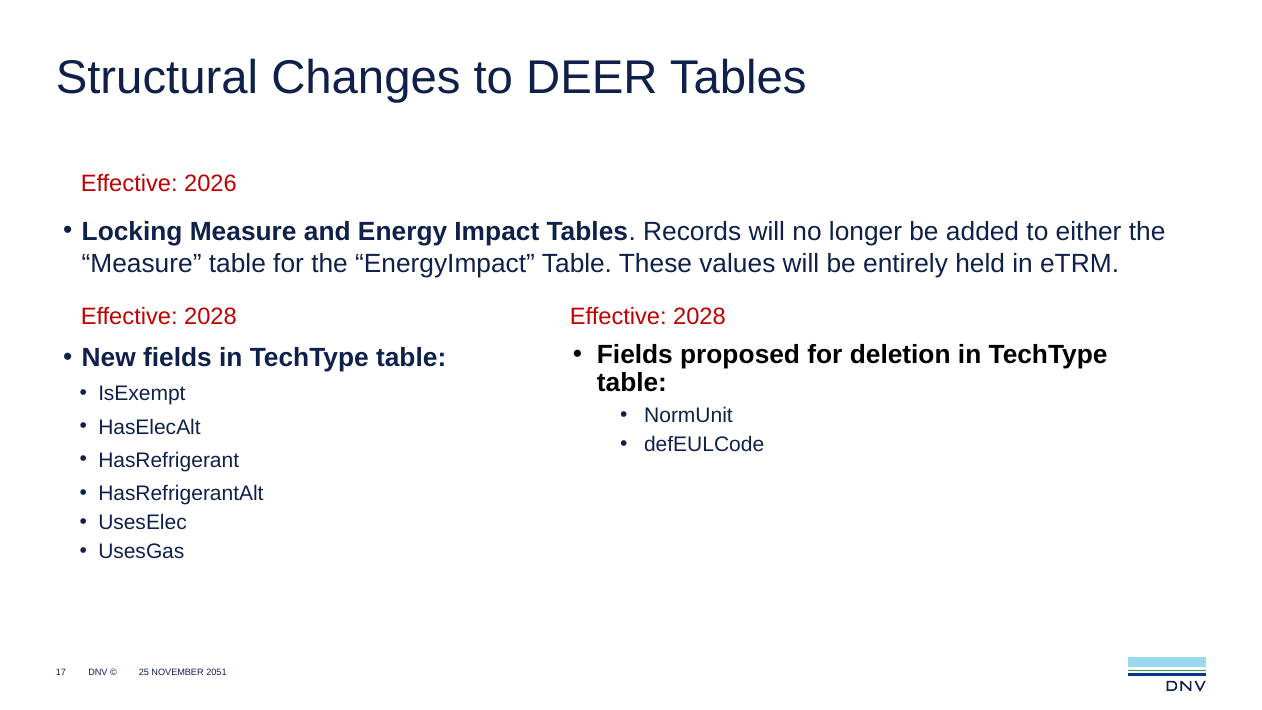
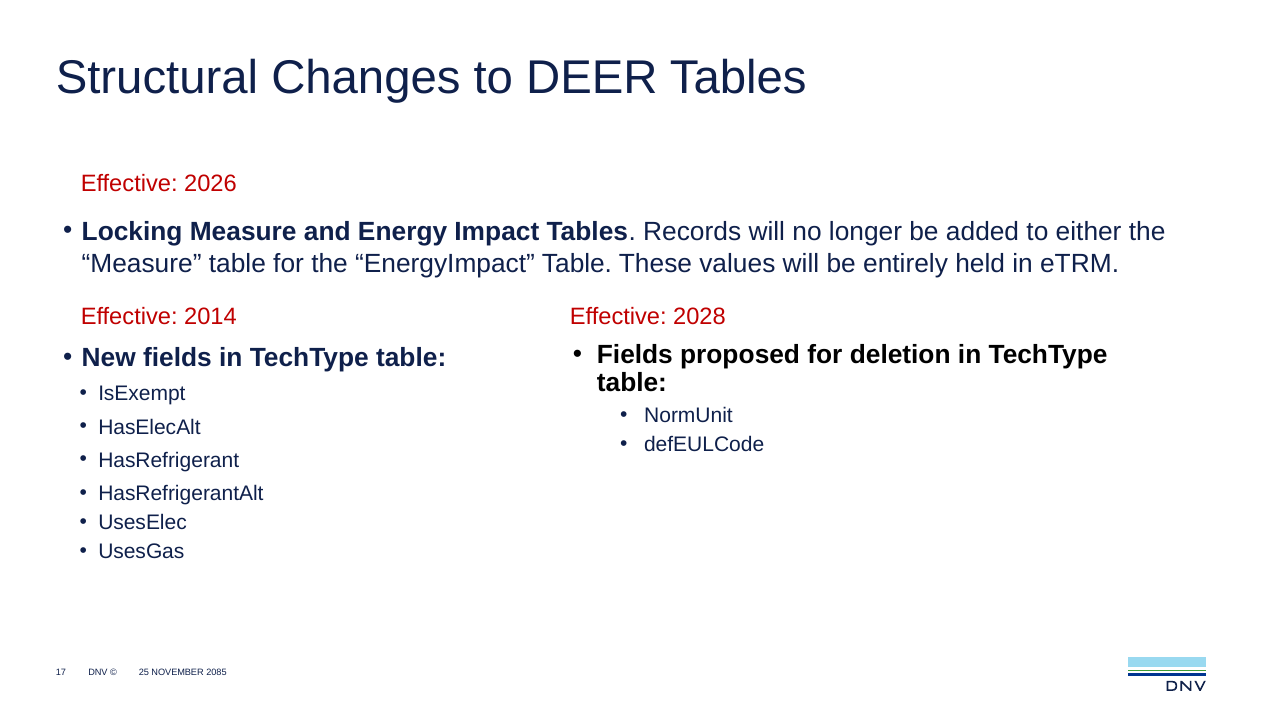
2028: 2028 -> 2014 (210, 317)
2051: 2051 -> 2085 (216, 673)
